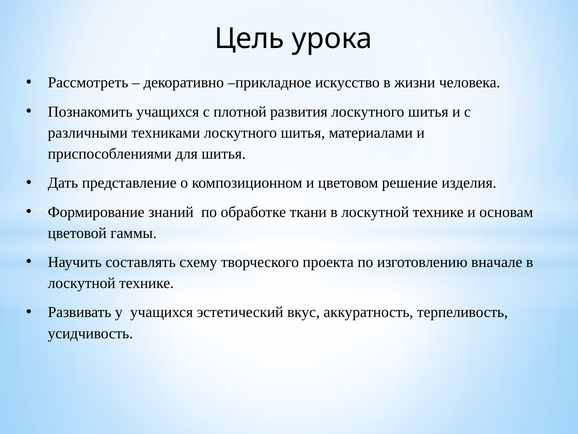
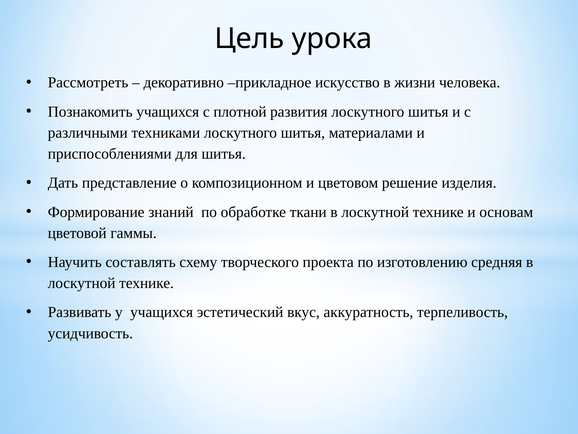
вначале: вначале -> средняя (497, 262)
